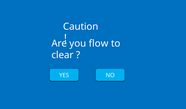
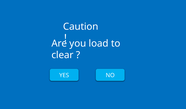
flow: flow -> load (99, 43)
